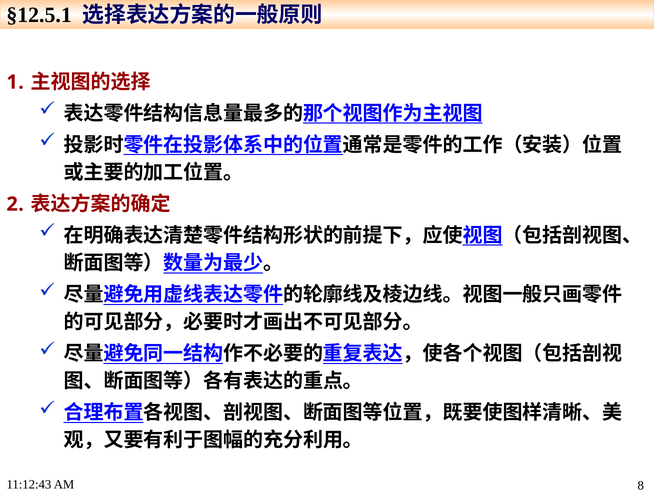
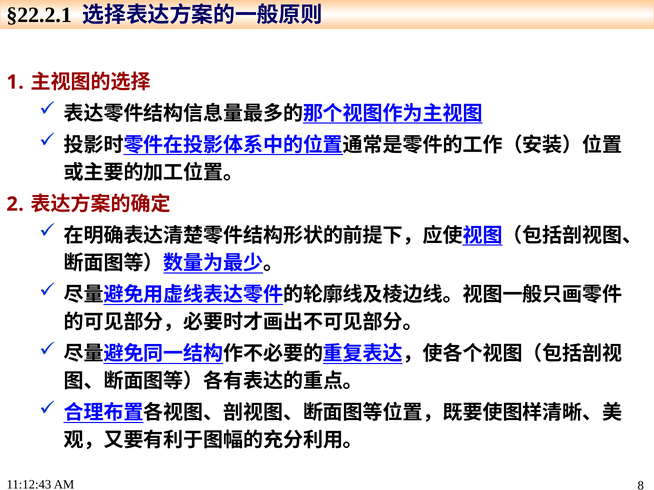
§12.5.1: §12.5.1 -> §22.2.1 (39, 15)
